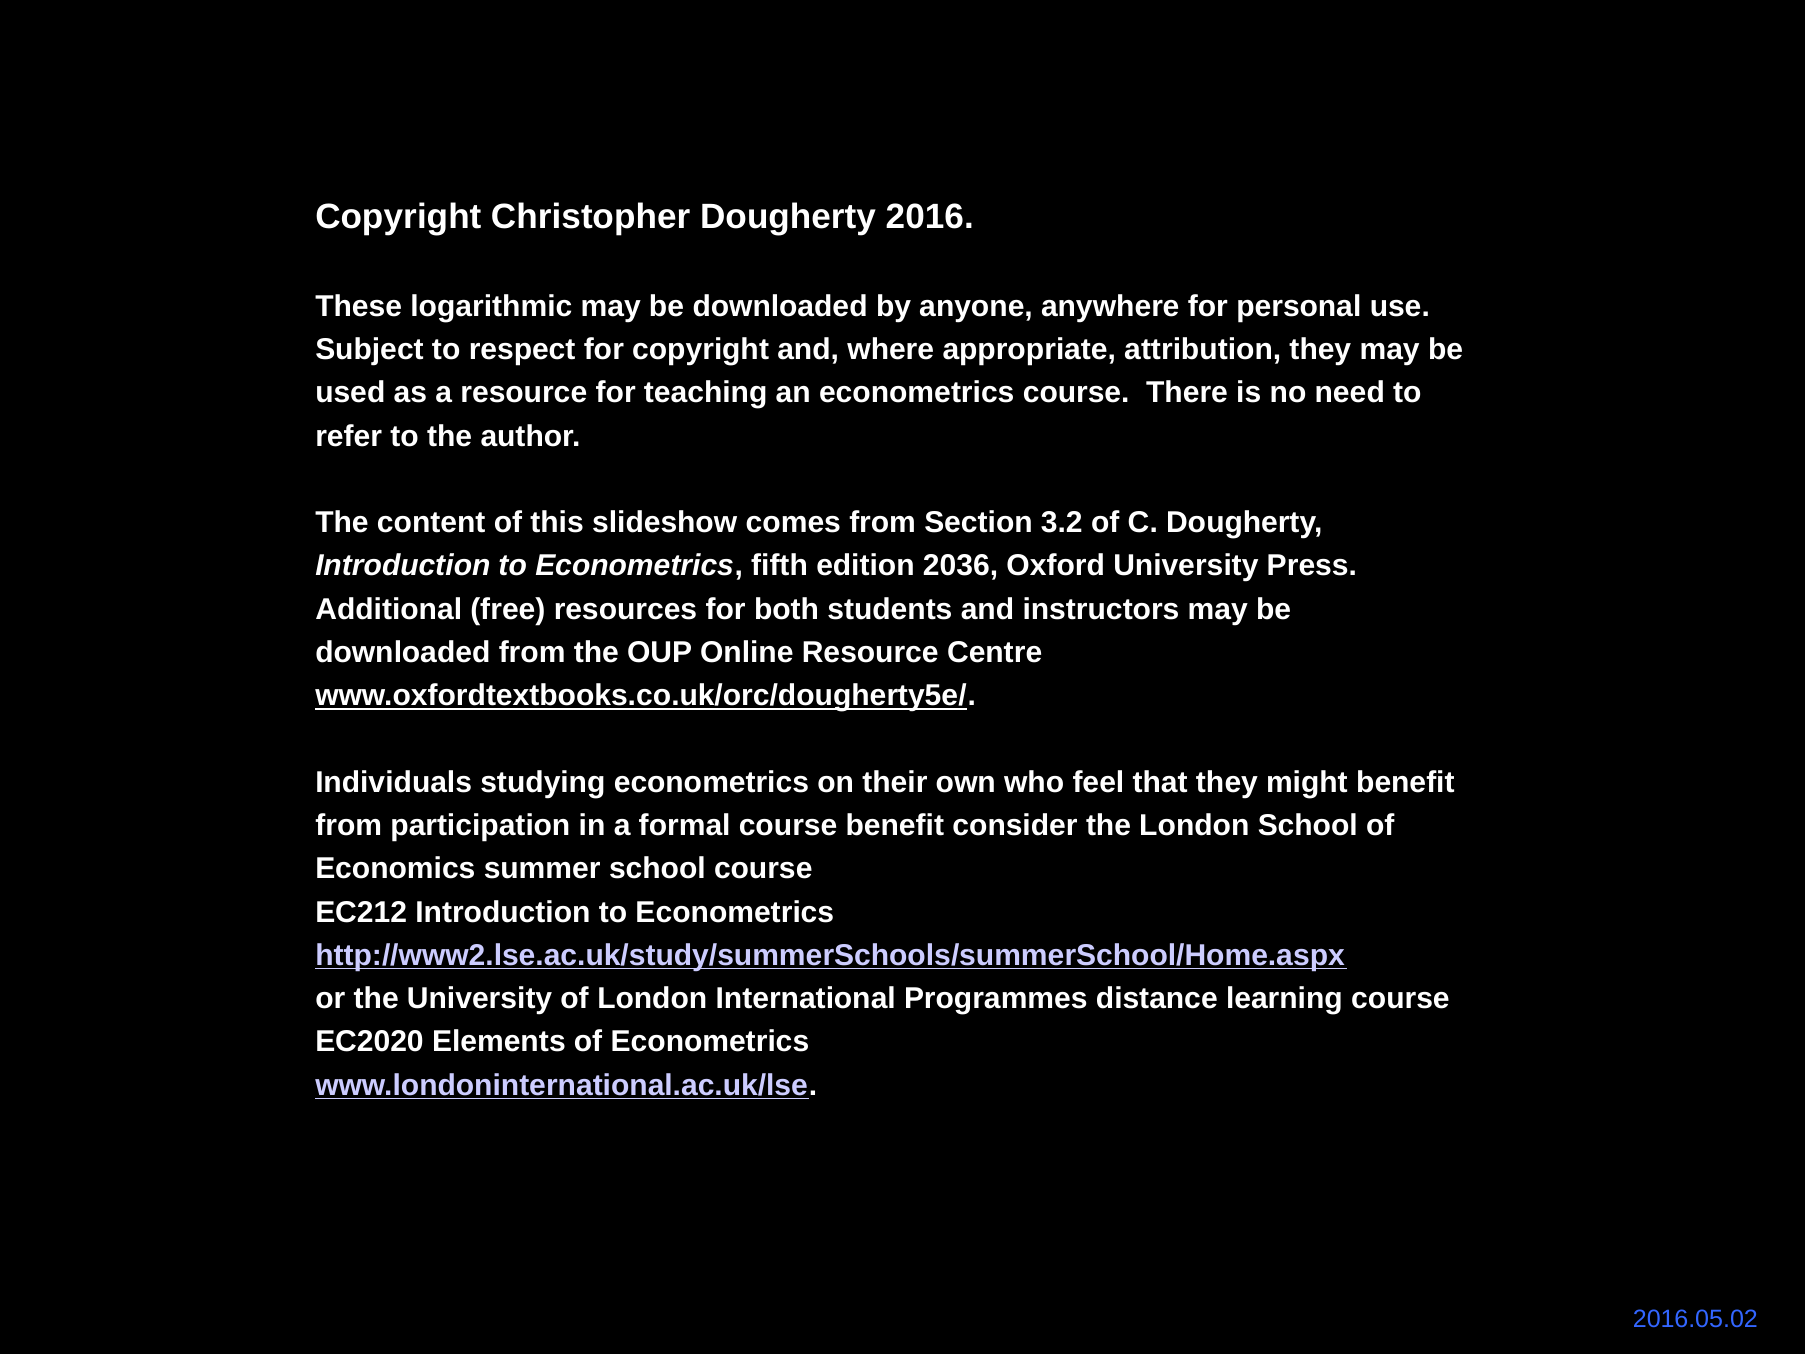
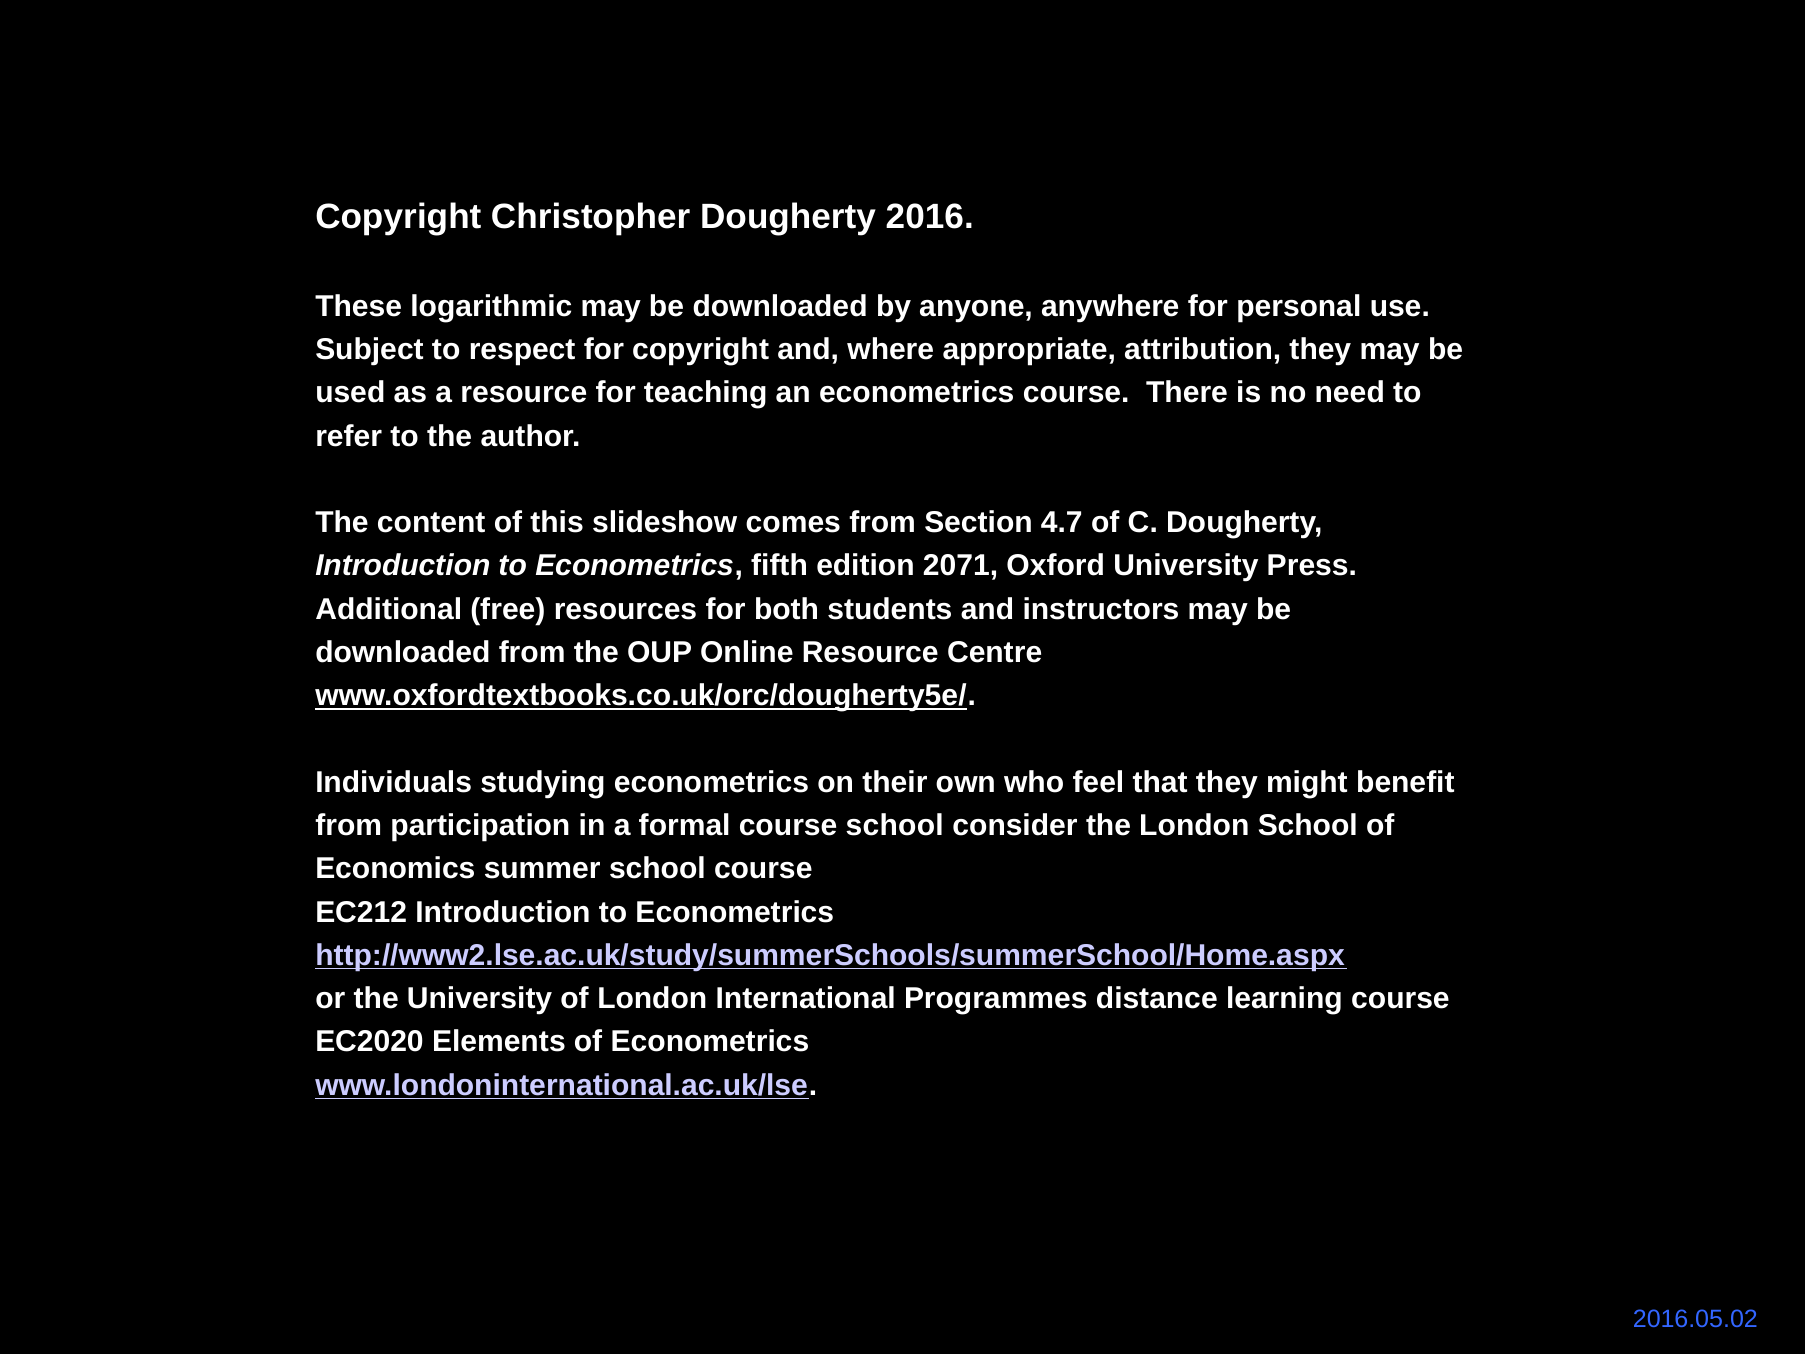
3.2: 3.2 -> 4.7 (1062, 523)
2036: 2036 -> 2071 (961, 566)
course benefit: benefit -> school (895, 825)
